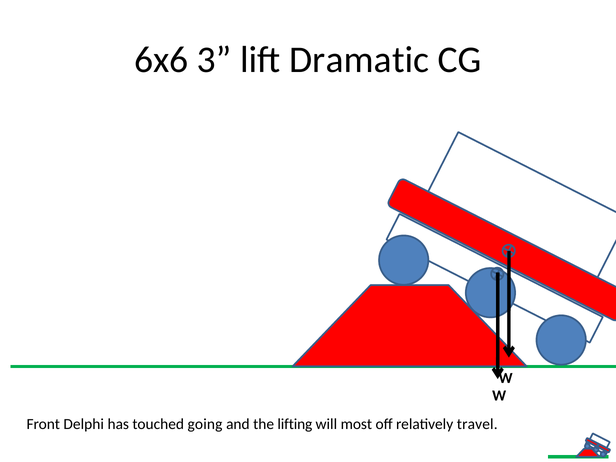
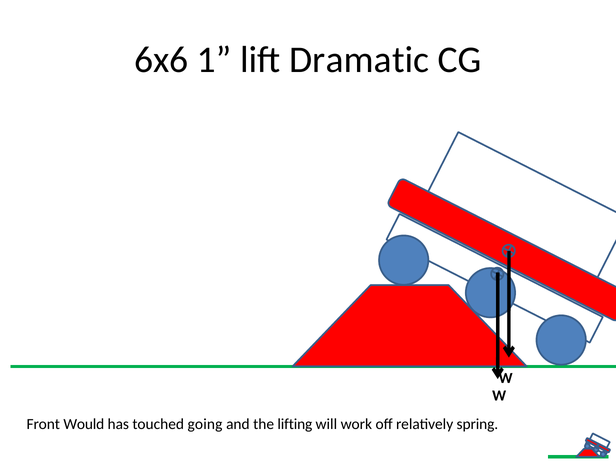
3: 3 -> 1 (214, 60)
Delphi: Delphi -> Would (84, 424)
most: most -> work (356, 424)
travel: travel -> spring (477, 424)
